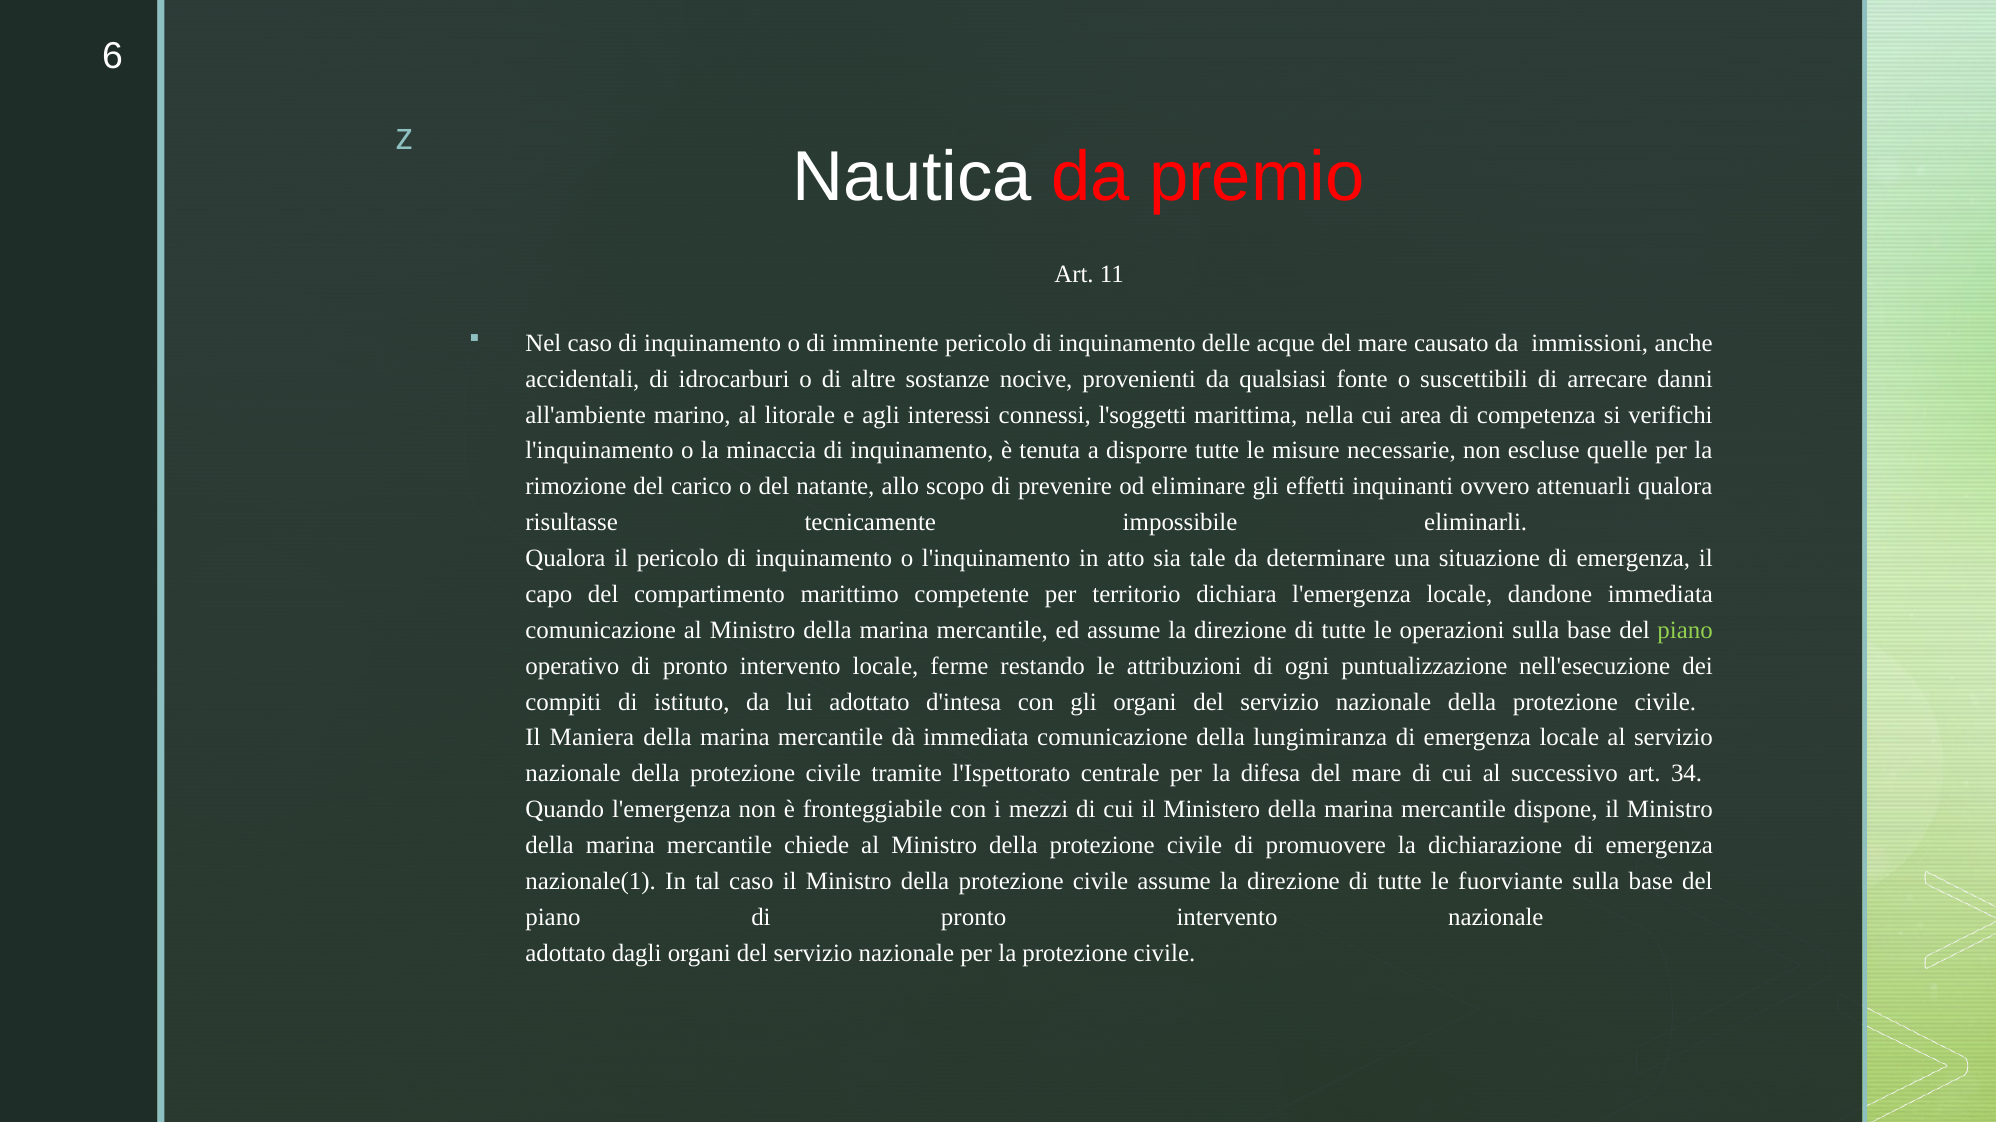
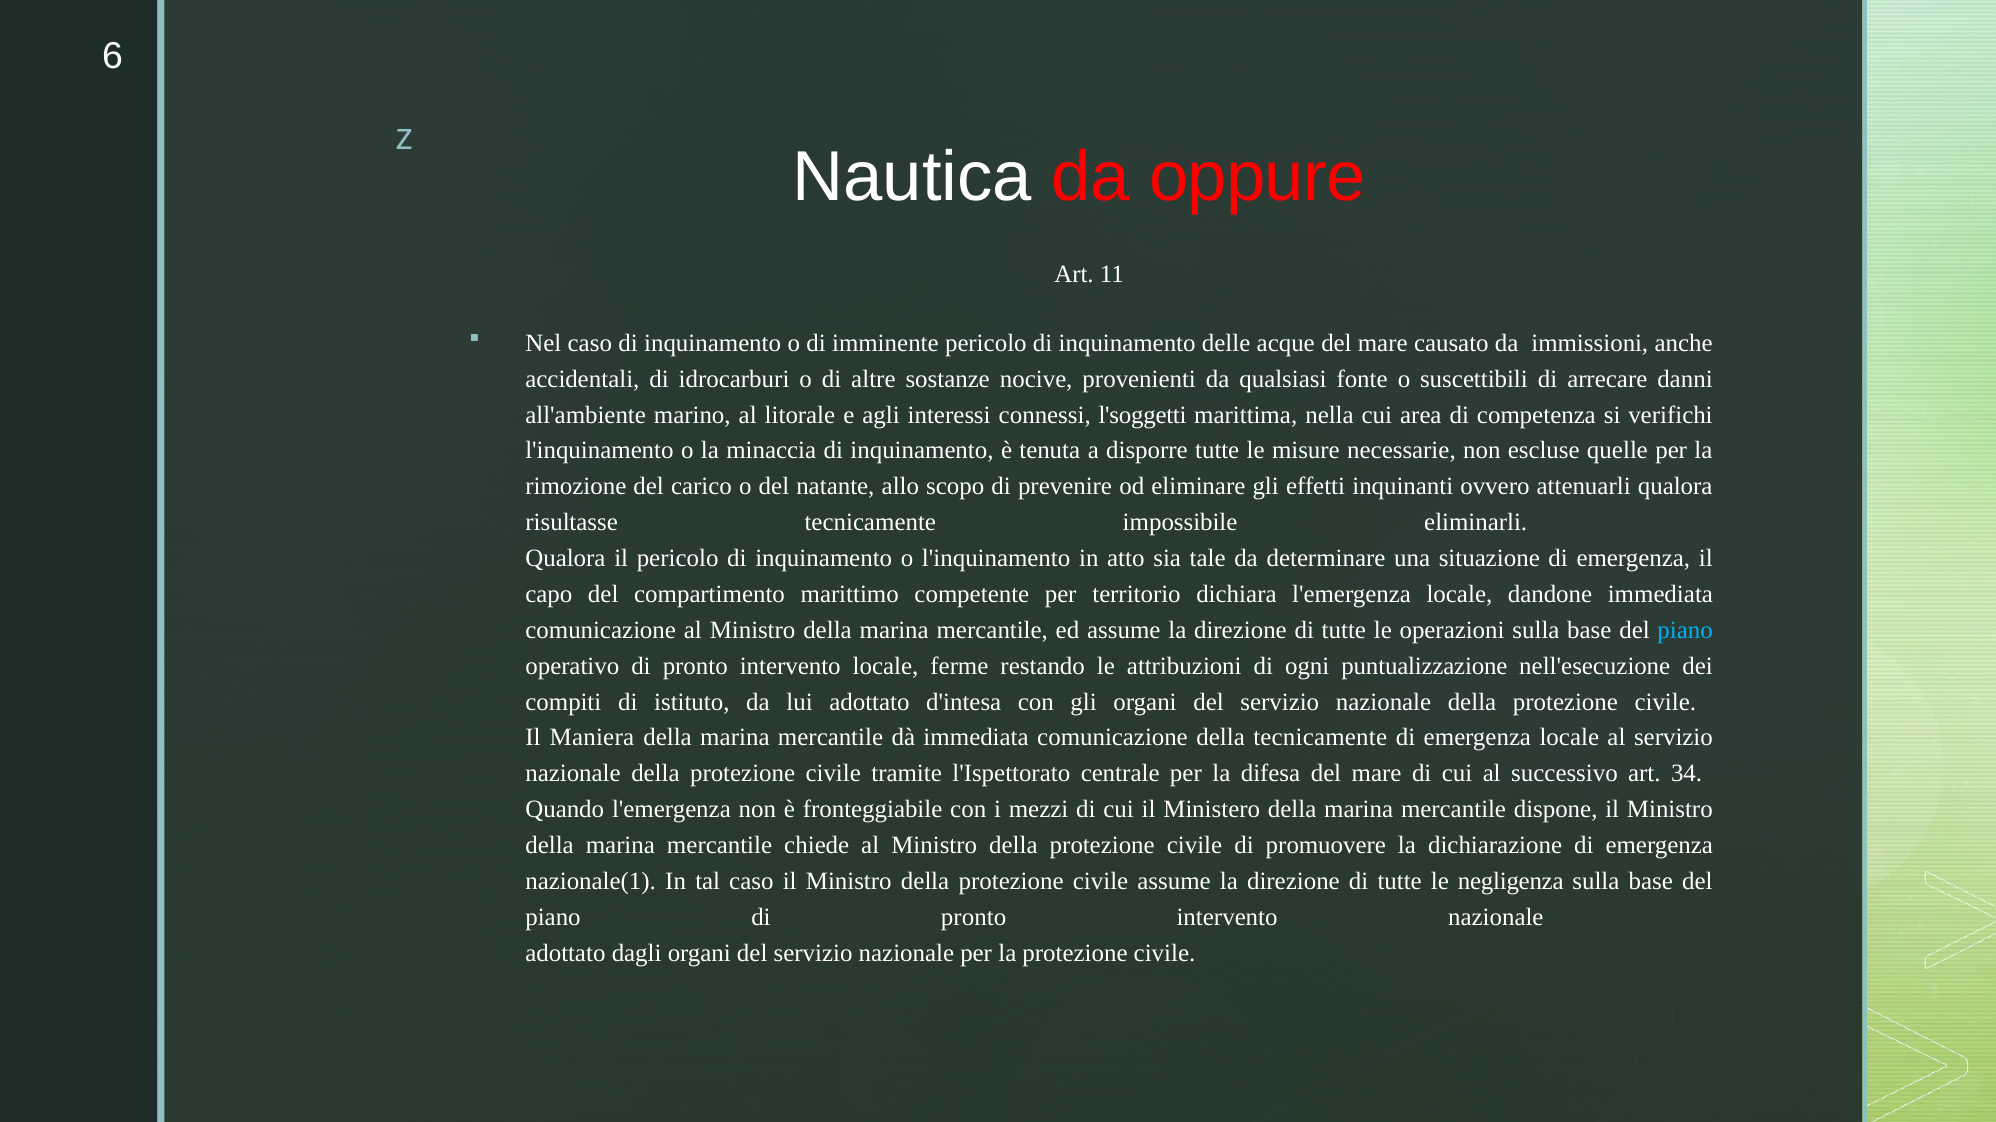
premio: premio -> oppure (1257, 178)
piano colour: light green -> light blue (1685, 631)
della lungimiranza: lungimiranza -> tecnicamente (1320, 738)
fuorviante: fuorviante -> negligenza (1511, 882)
